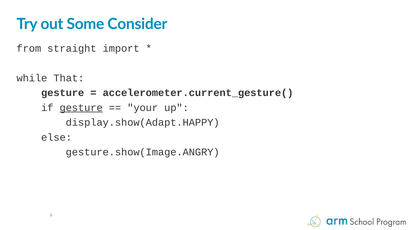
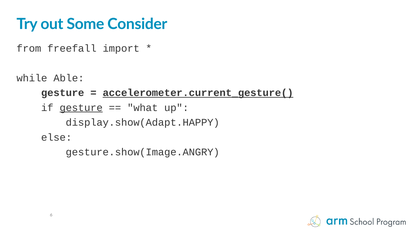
straight: straight -> freefall (72, 48)
That: That -> Able (69, 78)
accelerometer.current_gesture( underline: none -> present (198, 93)
your: your -> what (143, 108)
